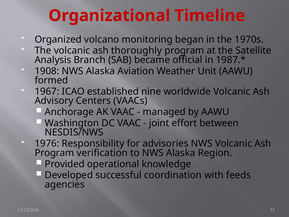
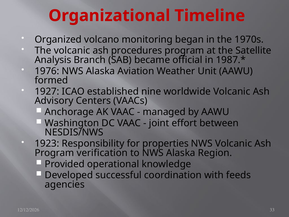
thoroughly: thoroughly -> procedures (137, 51)
1908: 1908 -> 1976 (47, 71)
1967: 1967 -> 1927 (47, 91)
1976: 1976 -> 1923 (47, 143)
advisories: advisories -> properties (166, 143)
